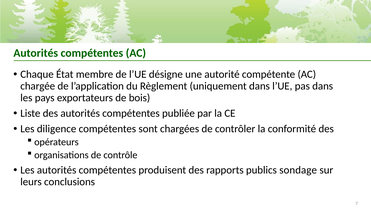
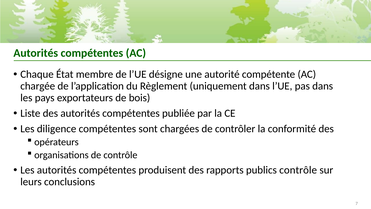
publics sondage: sondage -> contrôle (298, 170)
